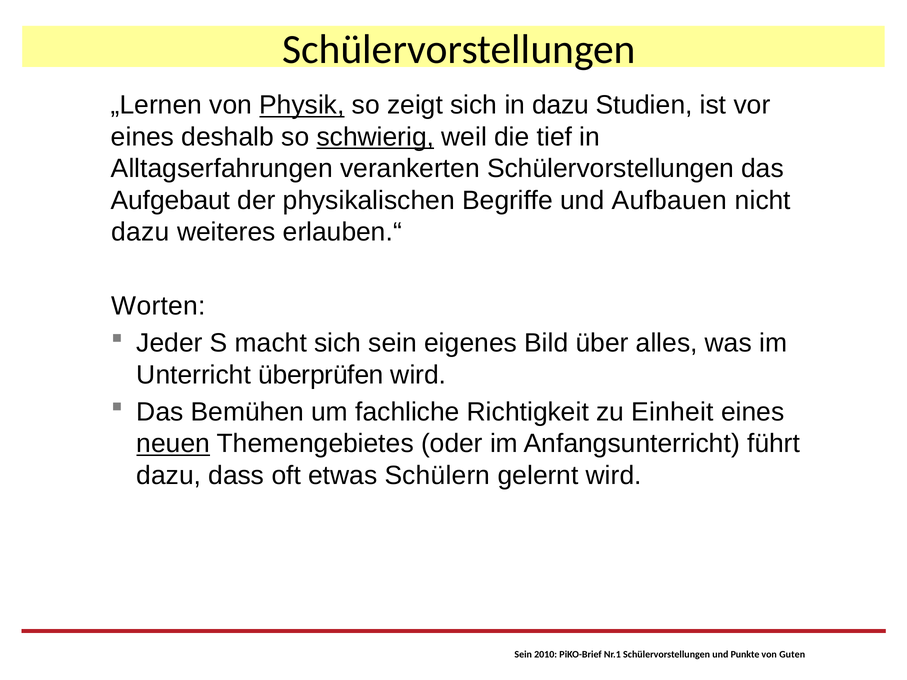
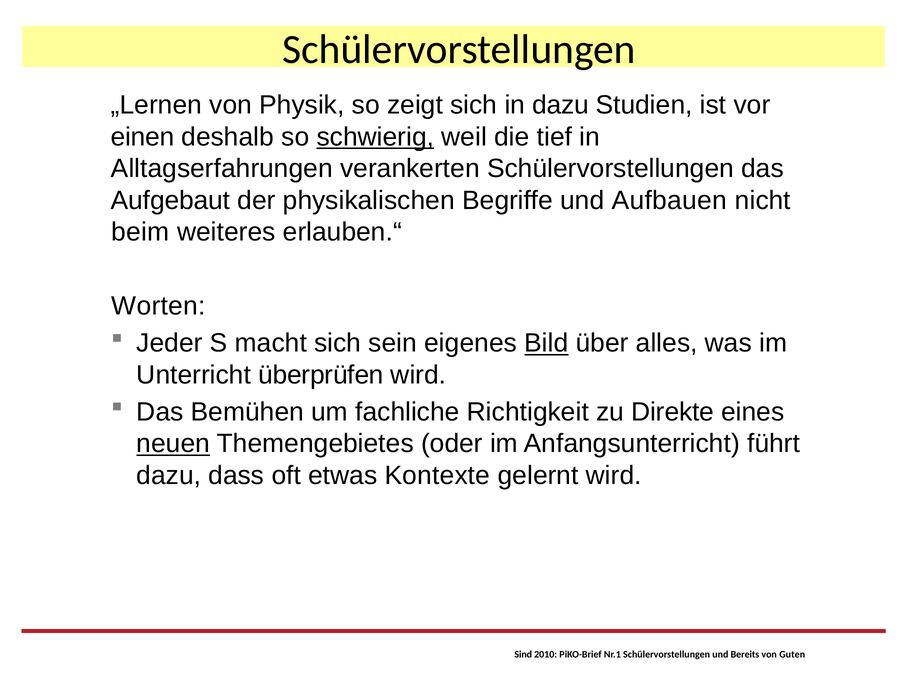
Physik underline: present -> none (302, 105)
eines: eines -> einen (143, 137)
dazu: dazu -> beim (140, 232)
Bild underline: none -> present (546, 343)
Einheit: Einheit -> Direkte (673, 412)
Schülern: Schülern -> Kontexte (437, 476)
Sein: Sein -> Sind (523, 655)
Punkte: Punkte -> Bereits (745, 655)
